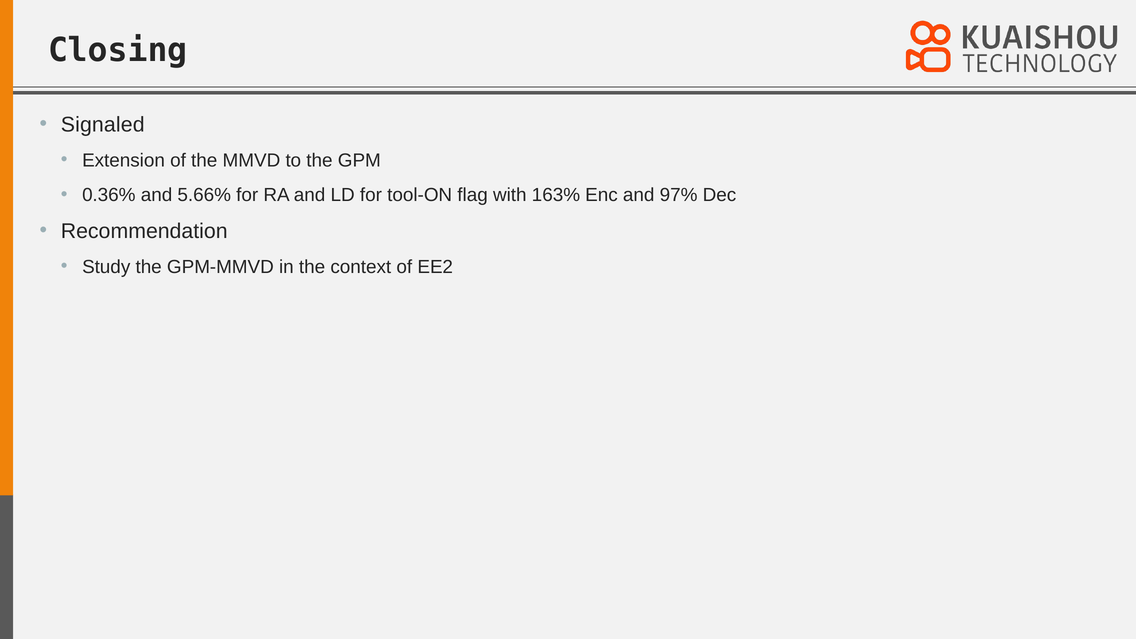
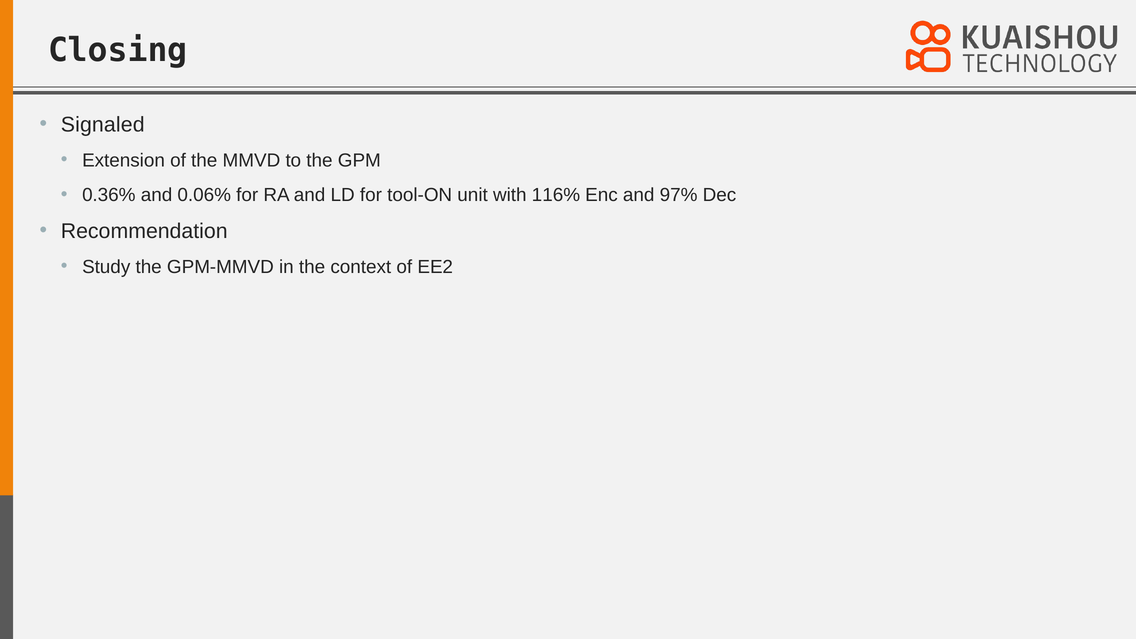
5.66%: 5.66% -> 0.06% (204, 195)
flag: flag -> unit (473, 195)
163%: 163% -> 116% (556, 195)
